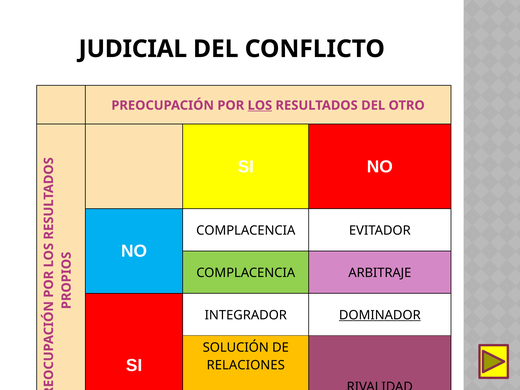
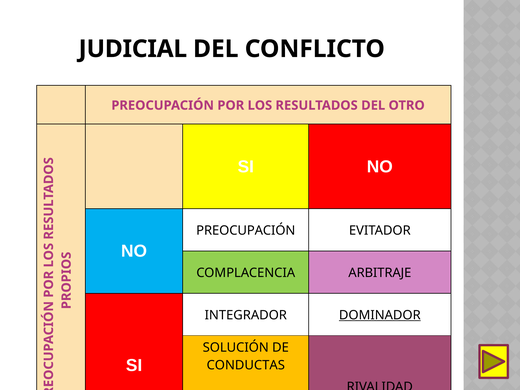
LOS underline: present -> none (260, 105)
COMPLACENCIA: COMPLACENCIA -> PREOCUPACIÓN (246, 231)
RELACIONES: RELACIONES -> CONDUCTAS (246, 365)
